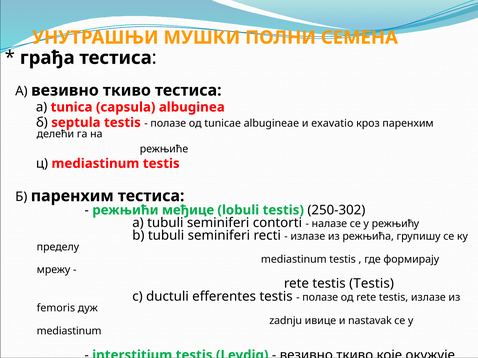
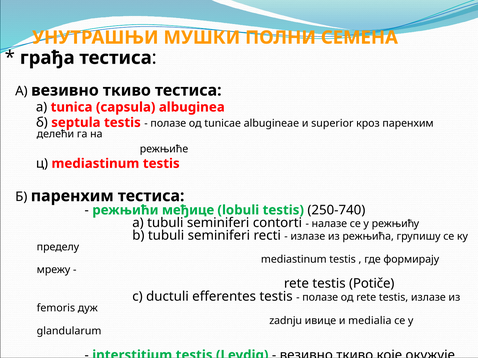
exavatio: exavatio -> superior (332, 124)
250-302: 250-302 -> 250-740 (336, 210)
testis Testis: Testis -> Potiče (372, 284)
nastavak: nastavak -> medialia (370, 321)
mediastinum: mediastinum -> glandularum (69, 331)
